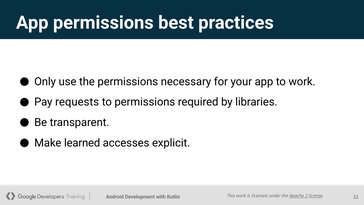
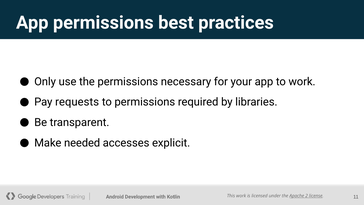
learned: learned -> needed (82, 143)
